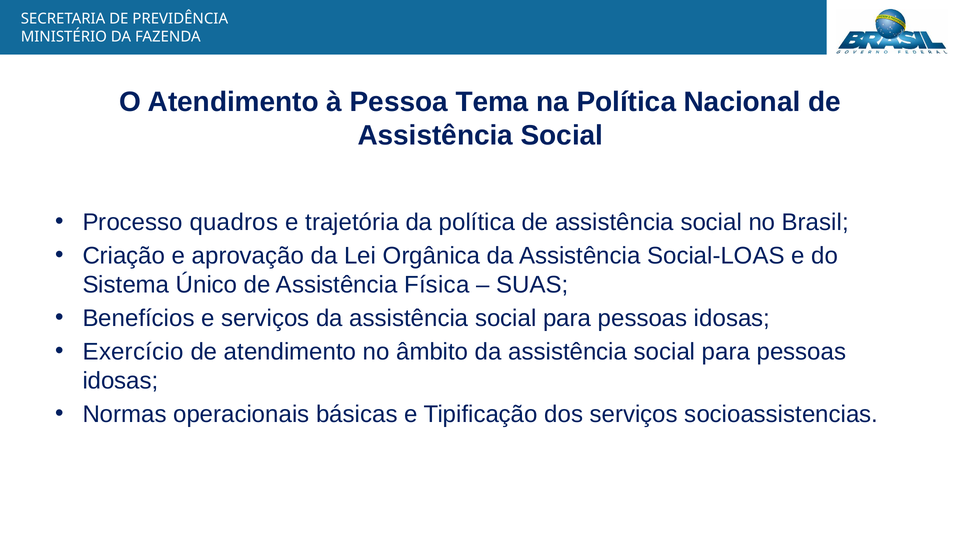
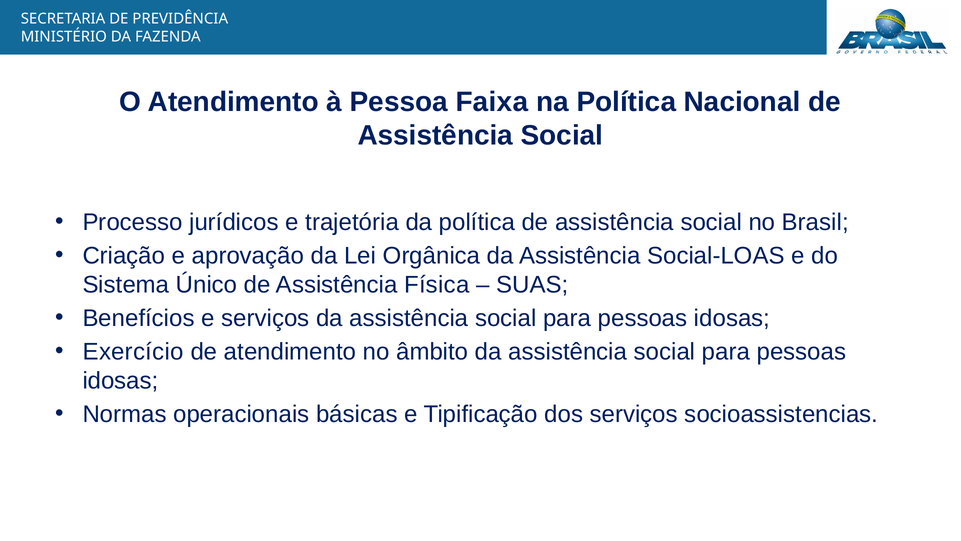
Tema: Tema -> Faixa (492, 102)
quadros: quadros -> jurídicos (234, 222)
